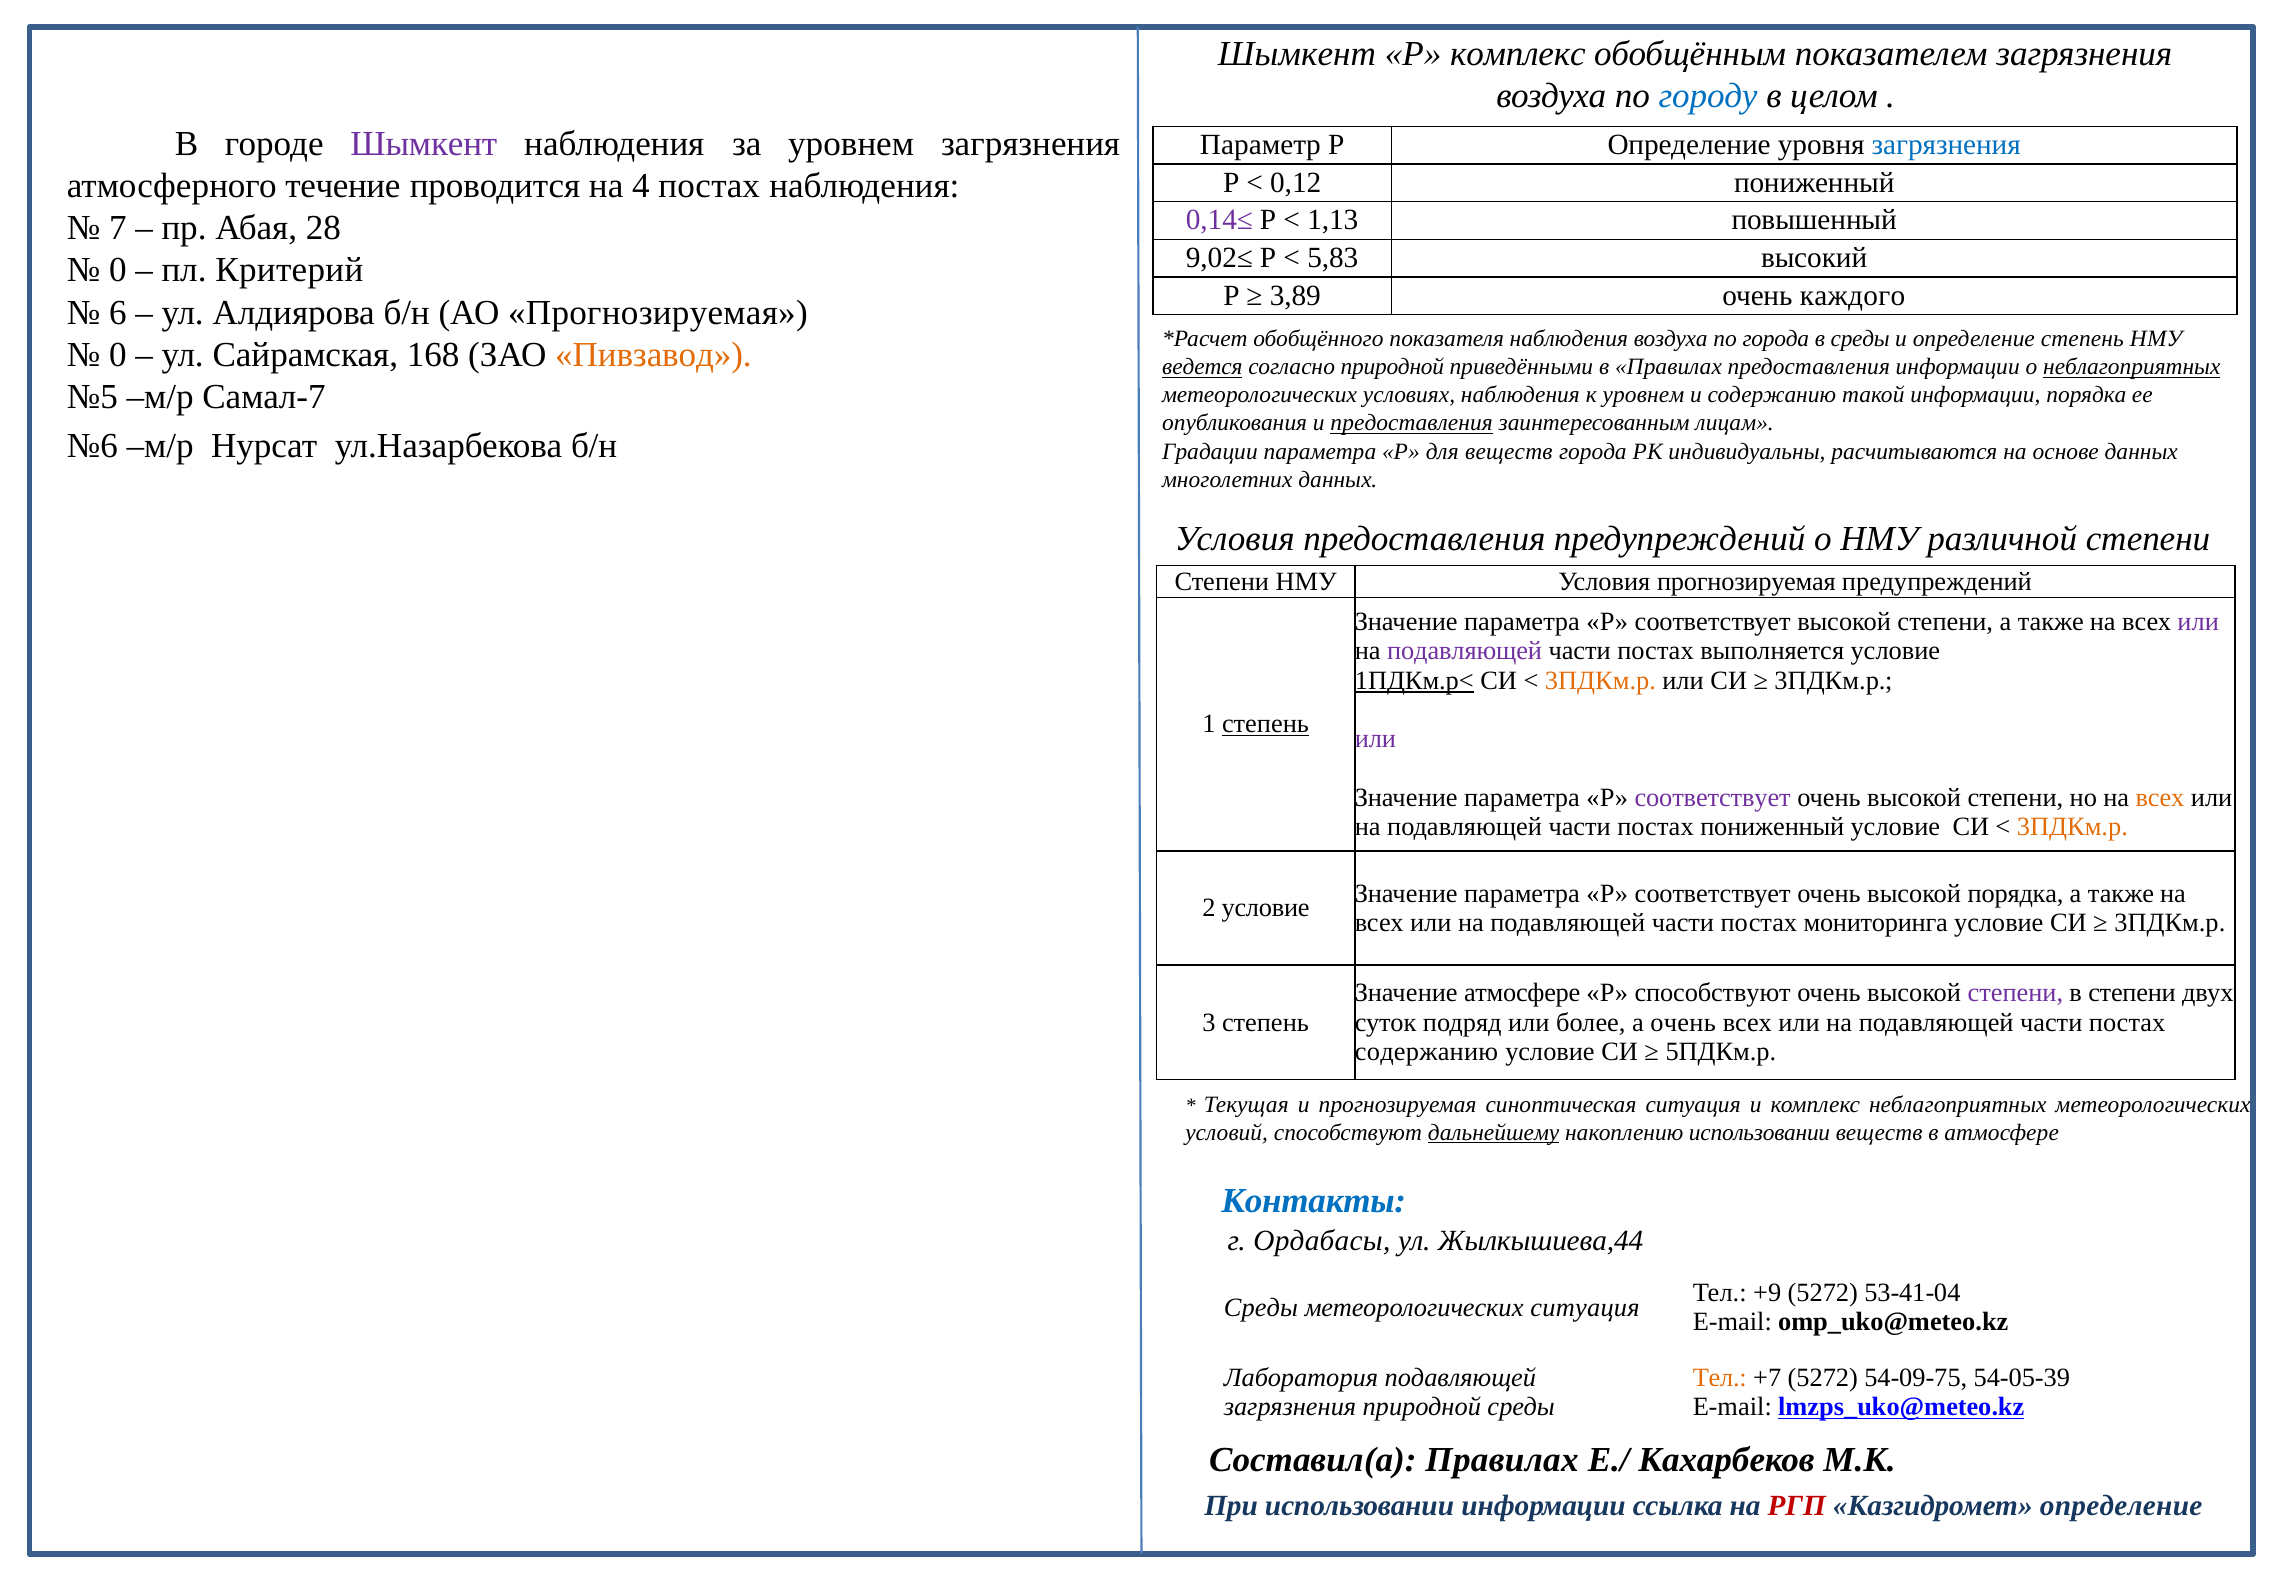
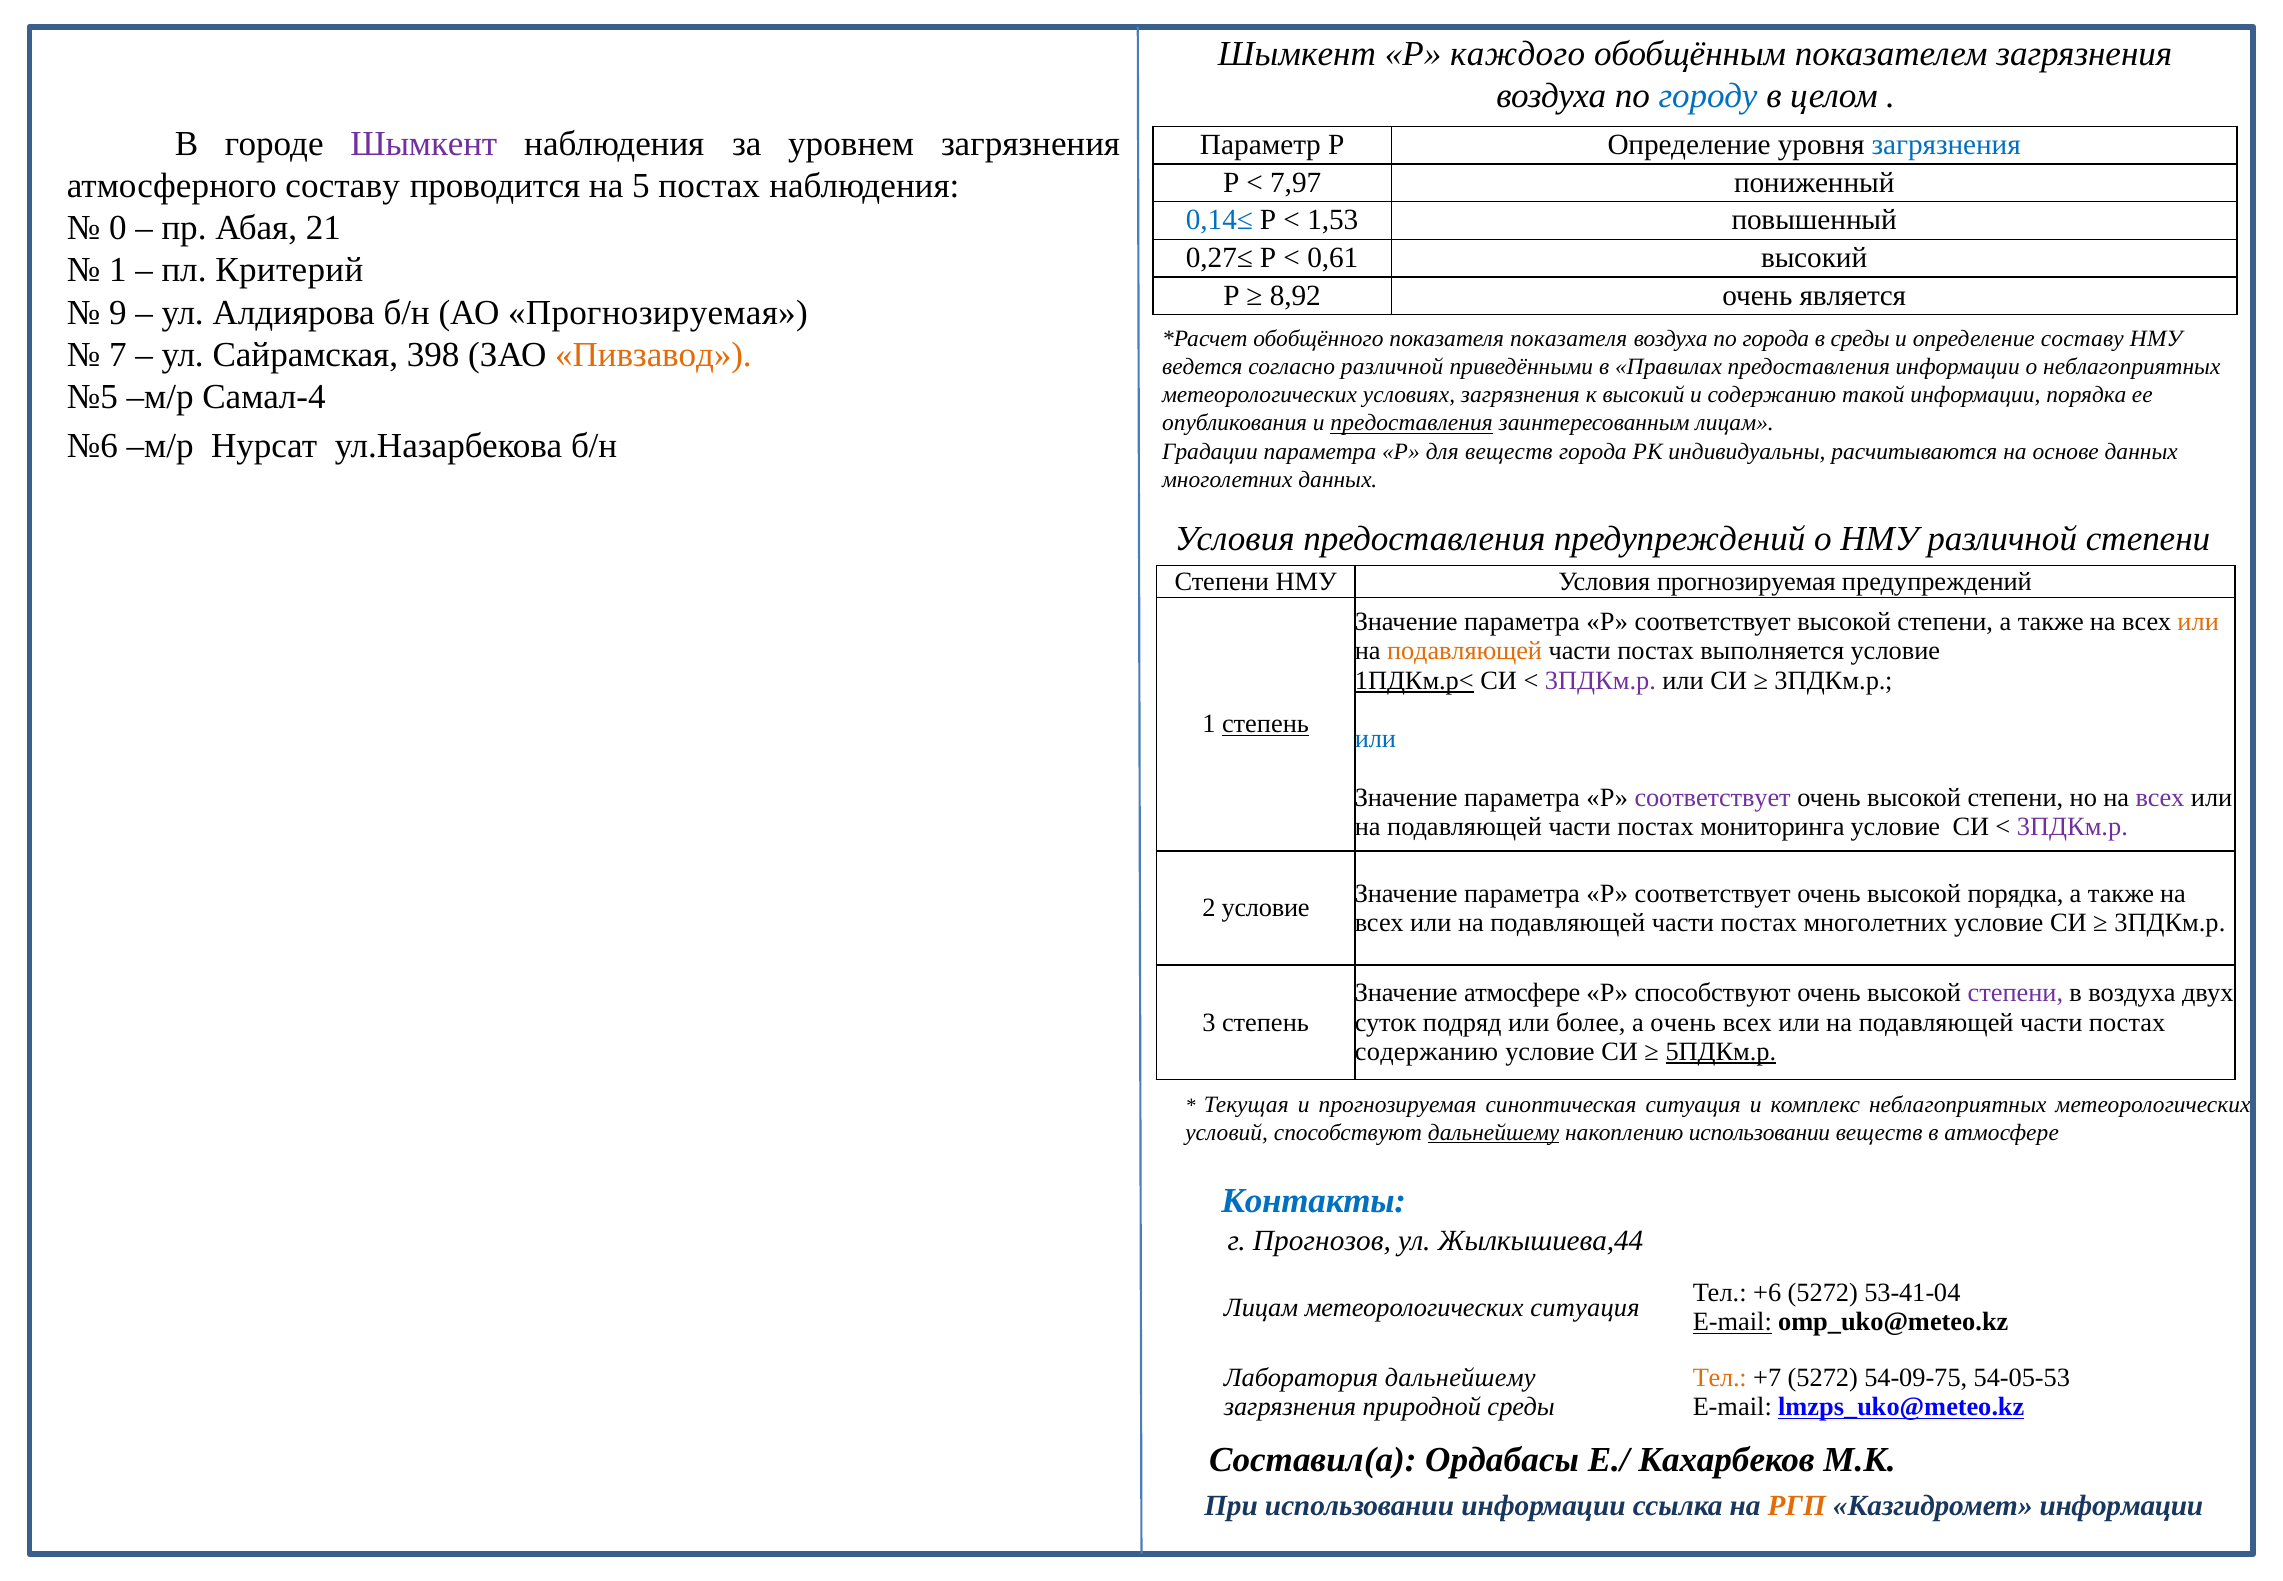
Р комплекс: комплекс -> каждого (1518, 54)
0,12: 0,12 -> 7,97 (1296, 183)
атмосферного течение: течение -> составу (343, 186)
4: 4 -> 5 (641, 186)
0,14≤ colour: purple -> blue (1219, 220)
1,13: 1,13 -> 1,53 (1333, 220)
7: 7 -> 0 (118, 228)
28: 28 -> 21 (323, 228)
9,02≤: 9,02≤ -> 0,27≤ (1219, 258)
5,83: 5,83 -> 0,61 (1333, 258)
0: 0 -> 1 (118, 270)
3,89: 3,89 -> 8,92 (1295, 296)
каждого: каждого -> является (1853, 296)
6: 6 -> 9 (118, 312)
показателя наблюдения: наблюдения -> показателя (1569, 339)
определение степень: степень -> составу (2082, 339)
0: 0 -> 7 (118, 354)
168: 168 -> 398 (433, 354)
ведется underline: present -> none (1202, 367)
согласно природной: природной -> различной (1392, 367)
неблагоприятных underline: present -> none (2132, 367)
Самал-7: Самал-7 -> Самал-4 (264, 397)
условиях наблюдения: наблюдения -> загрязнения (1520, 395)
к уровнем: уровнем -> высокий (1644, 395)
или colour: purple -> orange (2198, 622)
подавляющей colour: purple -> orange (1465, 651)
3ПДКм.р colour: orange -> purple (1600, 680)
или colour: purple -> blue (1375, 739)
всех colour: orange -> purple (2160, 797)
постах пониженный: пониженный -> мониторинга (1772, 826)
3ПДКм.р colour: orange -> purple (2072, 826)
постах мониторинга: мониторинга -> многолетних (1876, 923)
в степени: степени -> воздуха (2132, 993)
5ПДКм.р underline: none -> present (1721, 1051)
Ордабасы: Ордабасы -> Прогнозов (1322, 1241)
+9: +9 -> +6 (1767, 1293)
Среды: Среды -> Лицам (1261, 1307)
E-mail underline: none -> present (1732, 1322)
Лаборатория подавляющей: подавляющей -> дальнейшему (1460, 1377)
54-05-39: 54-05-39 -> 54-05-53 (2022, 1377)
Составил(а Правилах: Правилах -> Ордабасы (1502, 1459)
РГП colour: red -> orange (1797, 1505)
Казгидромет определение: определение -> информации (2121, 1505)
